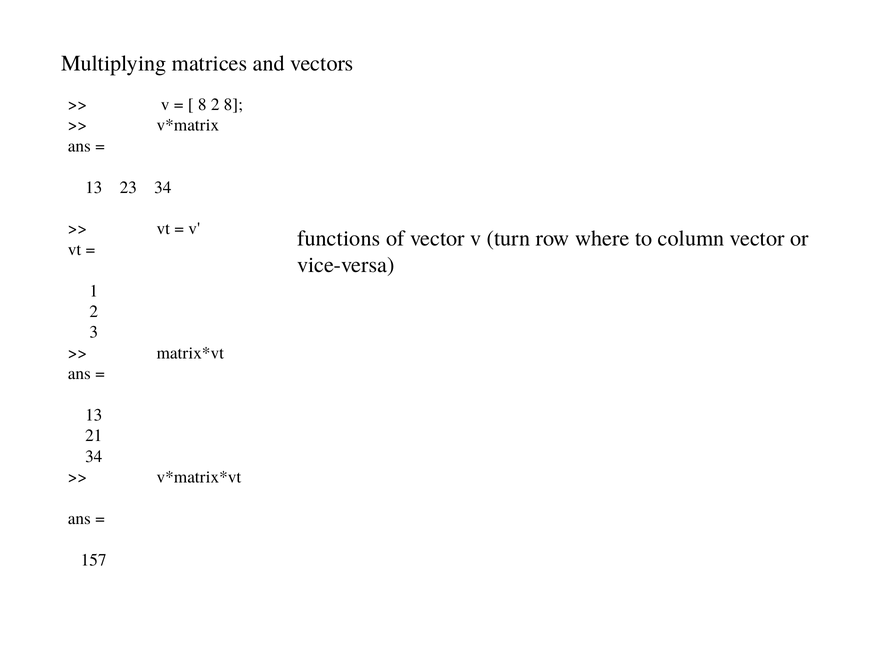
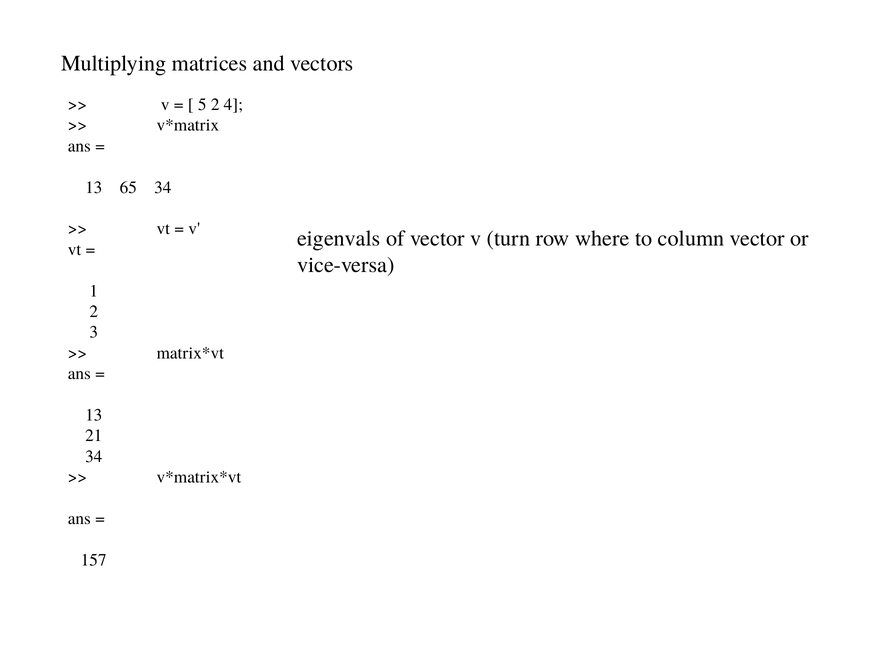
8: 8 -> 5 (202, 105)
2 8: 8 -> 4 (233, 105)
23: 23 -> 65 (128, 187)
functions: functions -> eigenvals (339, 239)
